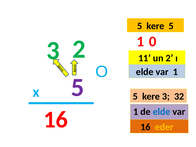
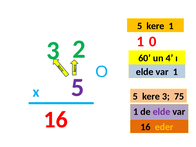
kere 5: 5 -> 1 (171, 26)
11: 11 -> 60 (145, 58)
un 2: 2 -> 4 (169, 58)
32: 32 -> 75 (179, 96)
elde colour: blue -> purple (161, 112)
